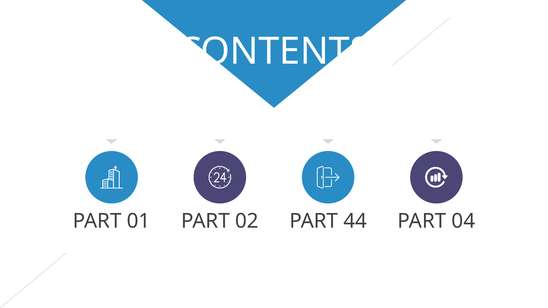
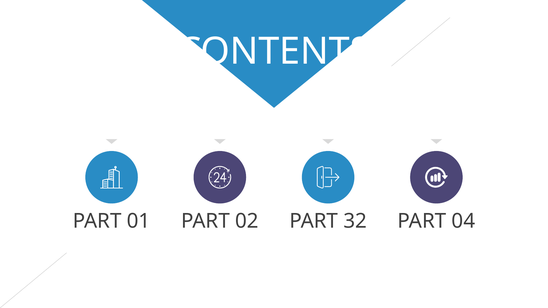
44: 44 -> 32 (355, 221)
